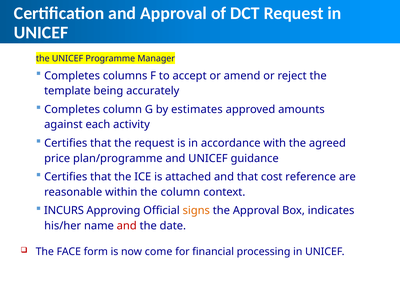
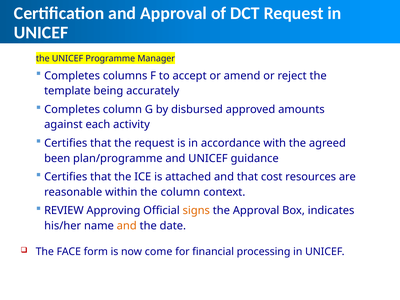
estimates: estimates -> disbursed (197, 109)
price: price -> been (57, 158)
reference: reference -> resources (311, 177)
INCURS: INCURS -> REVIEW (64, 211)
and colour: red -> orange (127, 226)
